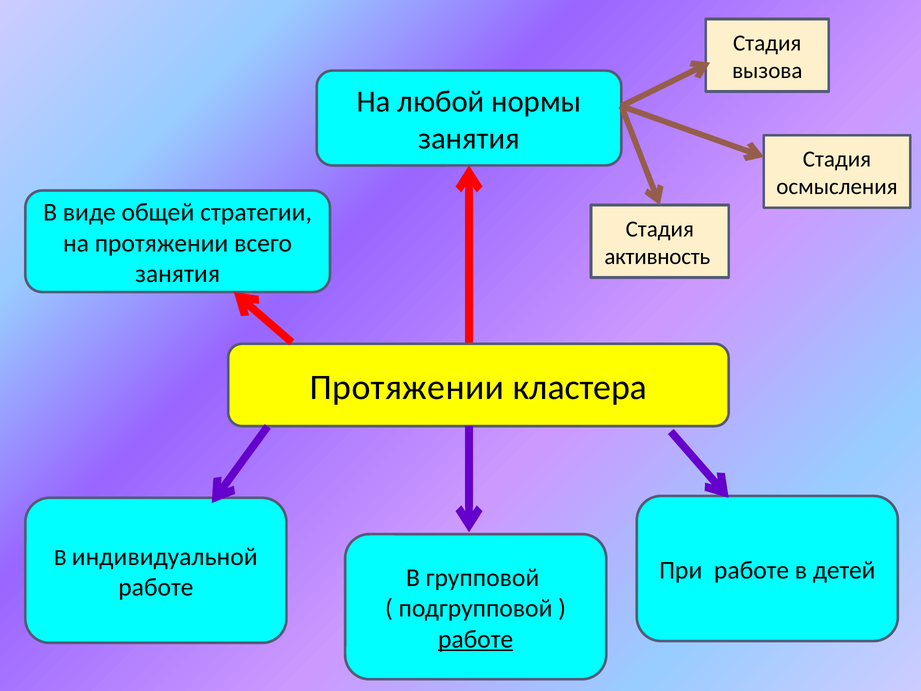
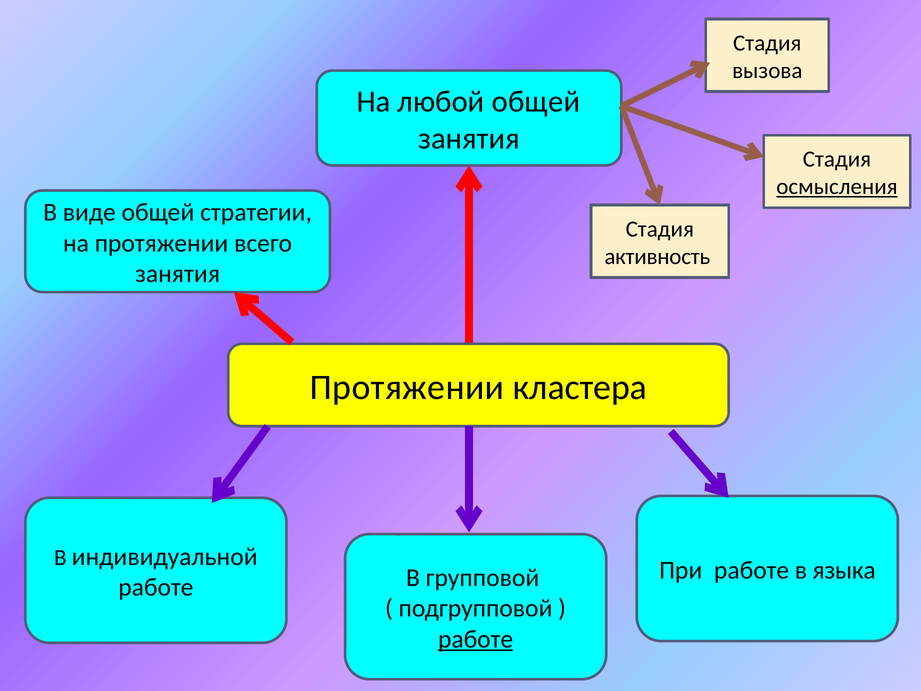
любой нормы: нормы -> общей (536, 102)
осмысления underline: none -> present (837, 187)
детей: детей -> языка (844, 570)
